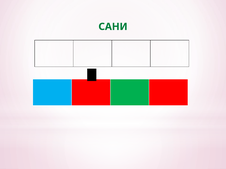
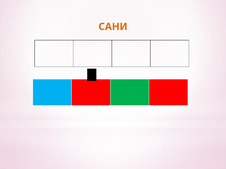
САНИ colour: green -> orange (113, 27)
